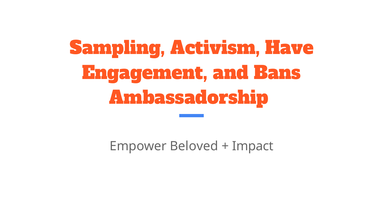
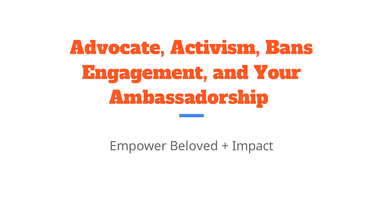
Sampling: Sampling -> Advocate (117, 48)
Have: Have -> Bans (289, 48)
Bans: Bans -> Your (277, 73)
